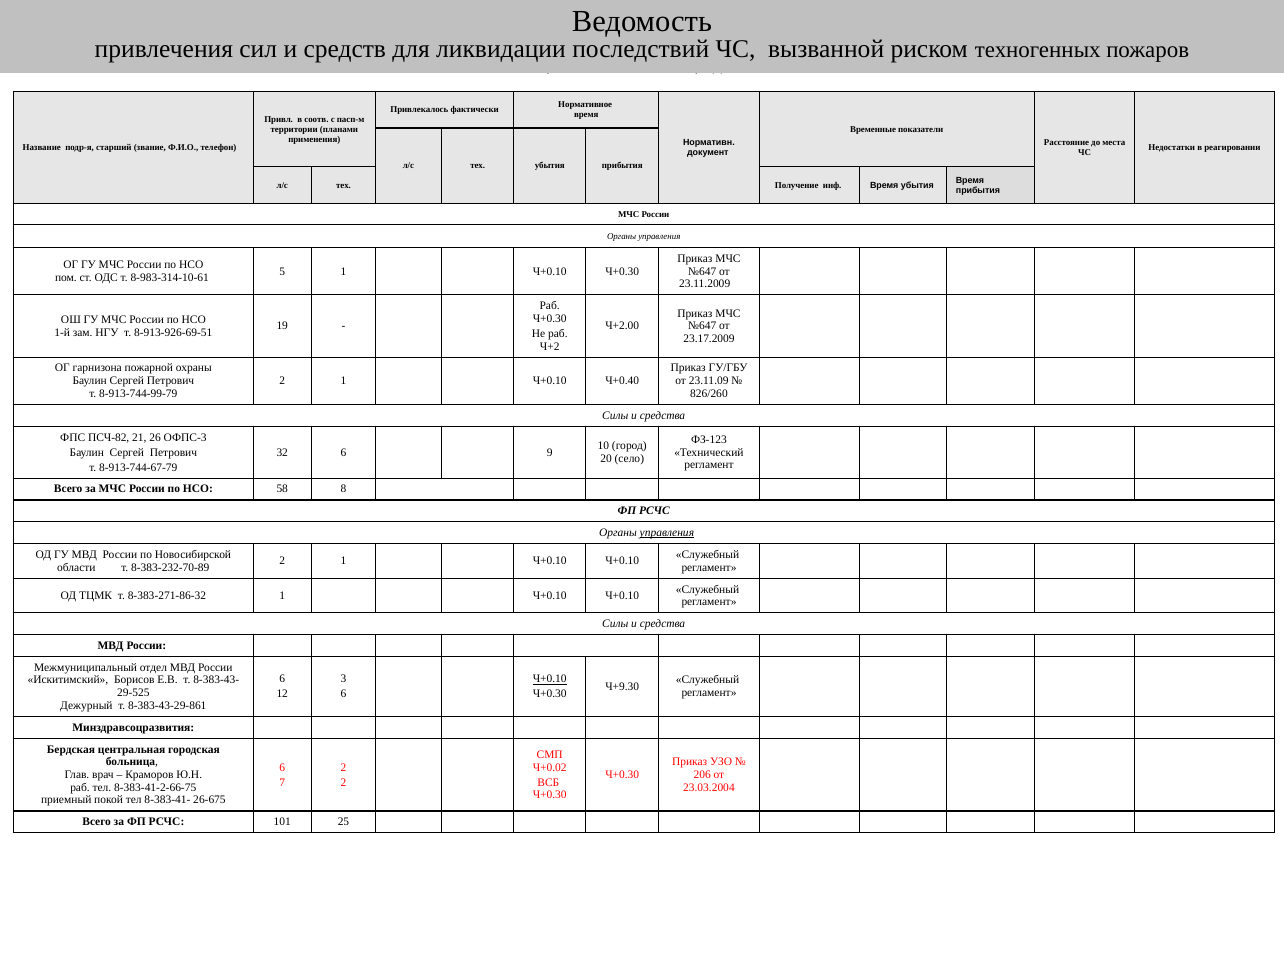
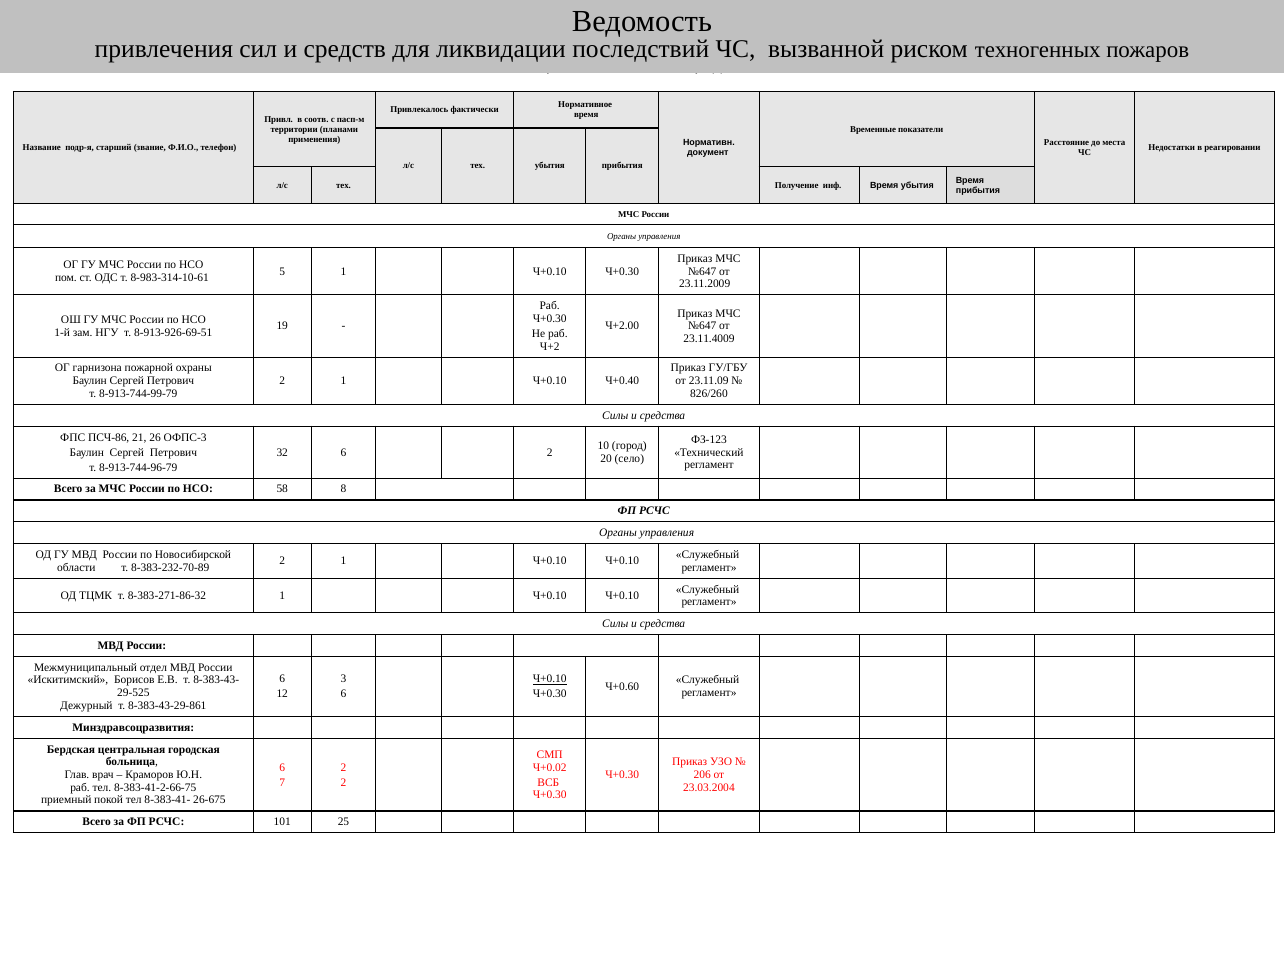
23.17.2009: 23.17.2009 -> 23.11.4009 (709, 339)
ПСЧ-82: ПСЧ-82 -> ПСЧ-86 (109, 437)
6 9: 9 -> 2 (550, 452)
8-913-744-67-79: 8-913-744-67-79 -> 8-913-744-96-79 (138, 467)
управления underline: present -> none (667, 533)
Ч+9.30: Ч+9.30 -> Ч+0.60 (622, 687)
